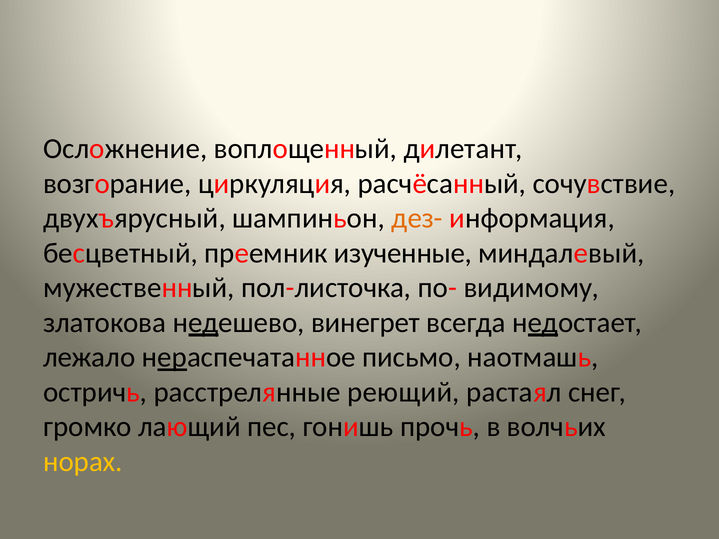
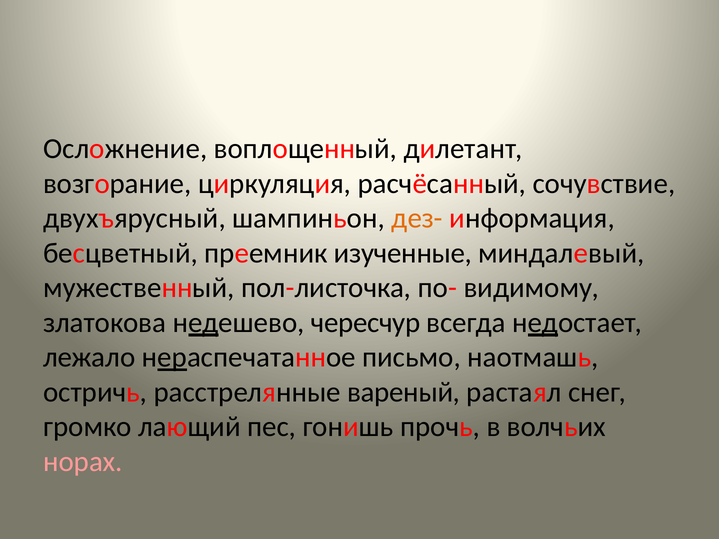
винегрет: винегрет -> чересчур (366, 323)
реющий: реющий -> вареный (404, 392)
норах colour: yellow -> pink (83, 462)
